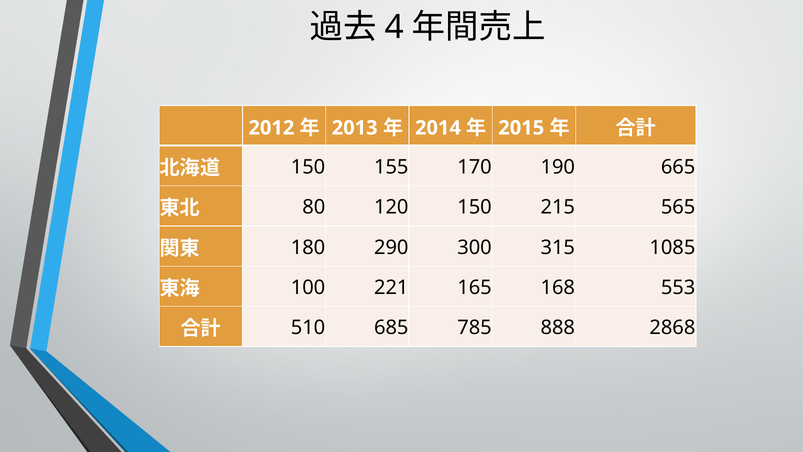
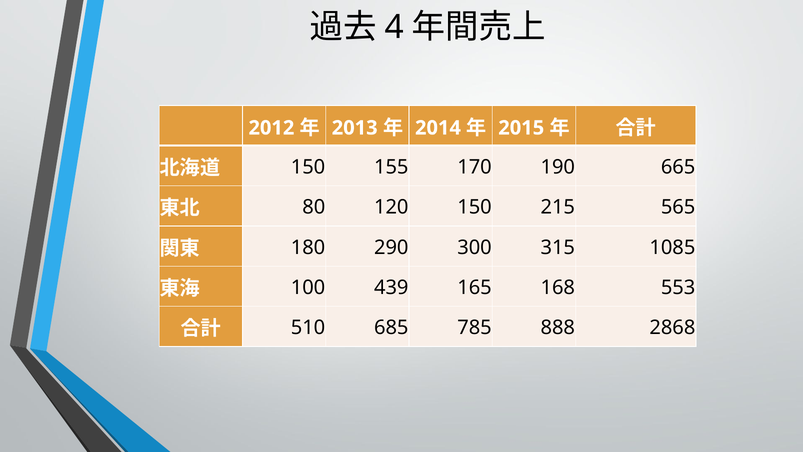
221: 221 -> 439 (391, 287)
